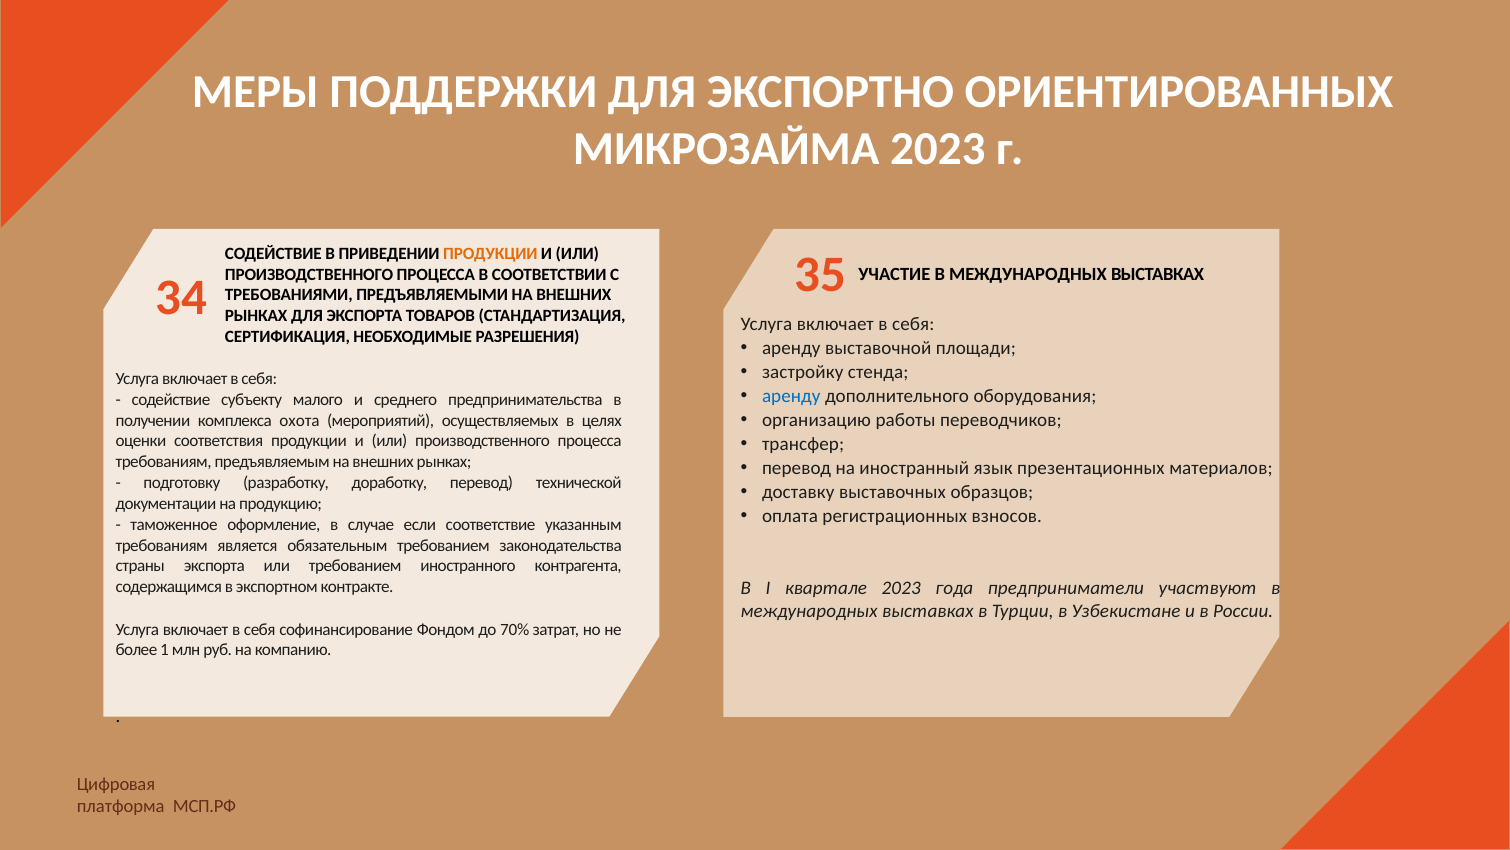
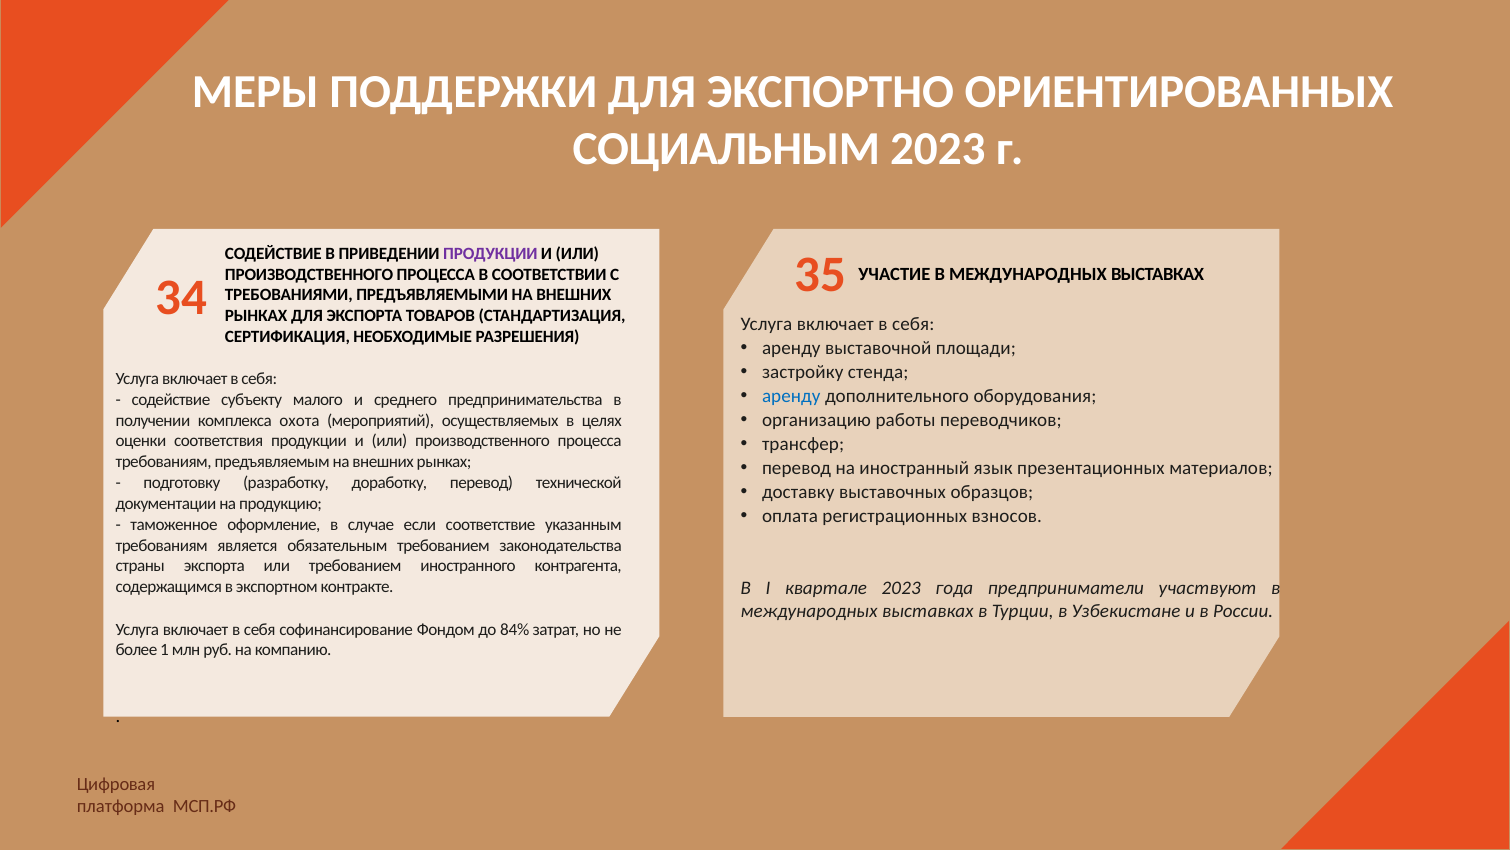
МИКРОЗАЙМА: МИКРОЗАЙМА -> СОЦИАЛЬНЫМ (726, 149)
ПРОДУКЦИИ colour: orange -> purple (490, 254)
70%: 70% -> 84% (515, 629)
